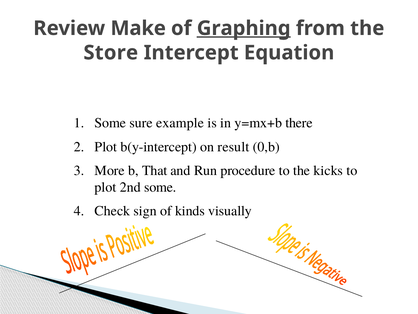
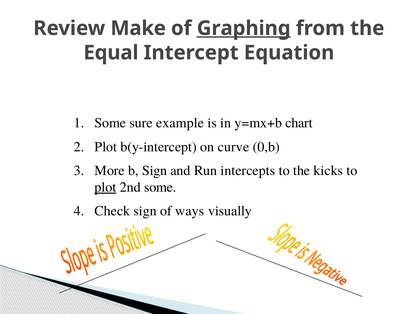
Store: Store -> Equal (111, 53)
there: there -> chart (299, 123)
result: result -> curve (233, 147)
b That: That -> Sign (155, 170)
procedure: procedure -> intercepts (248, 170)
plot underline: none -> present (105, 187)
kinds: kinds -> ways (190, 211)
